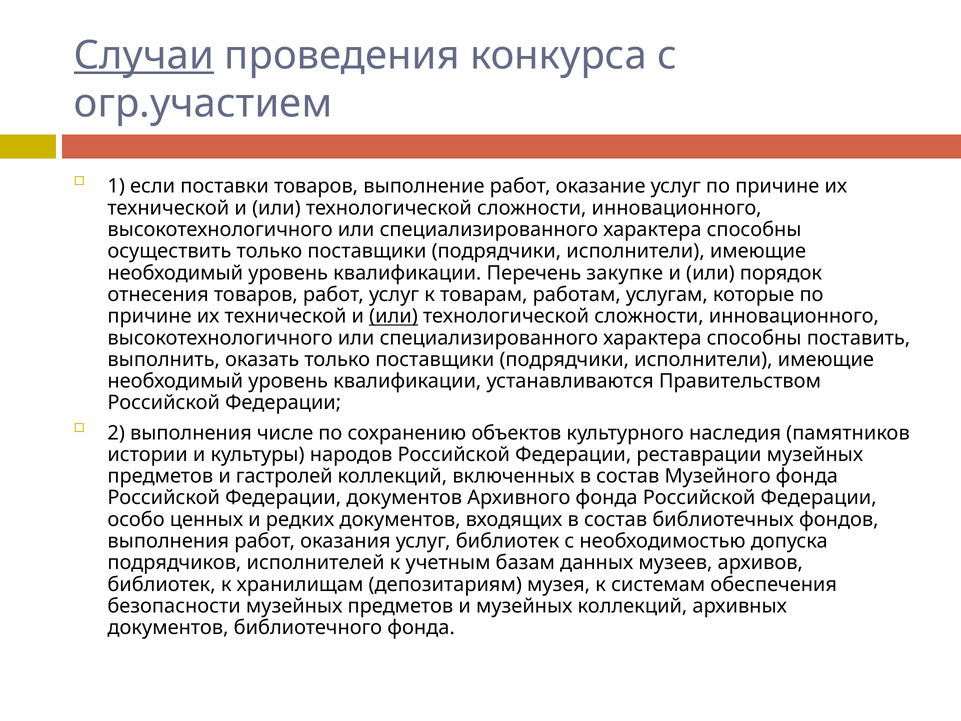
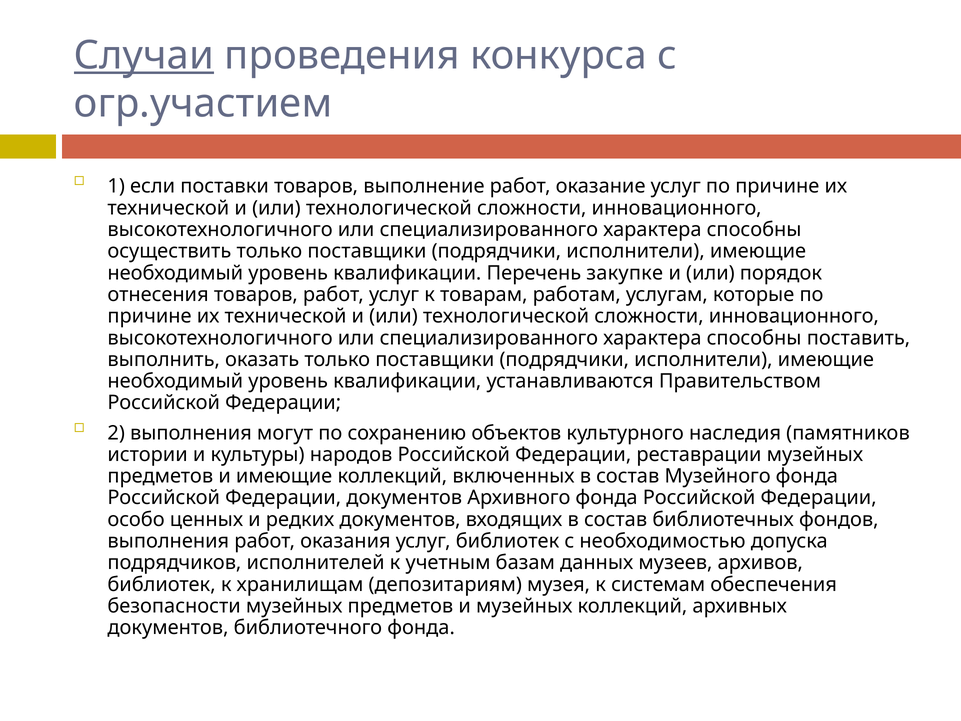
или underline: present -> none (394, 316)
числе: числе -> могут (285, 433)
и гастролей: гастролей -> имеющие (284, 476)
